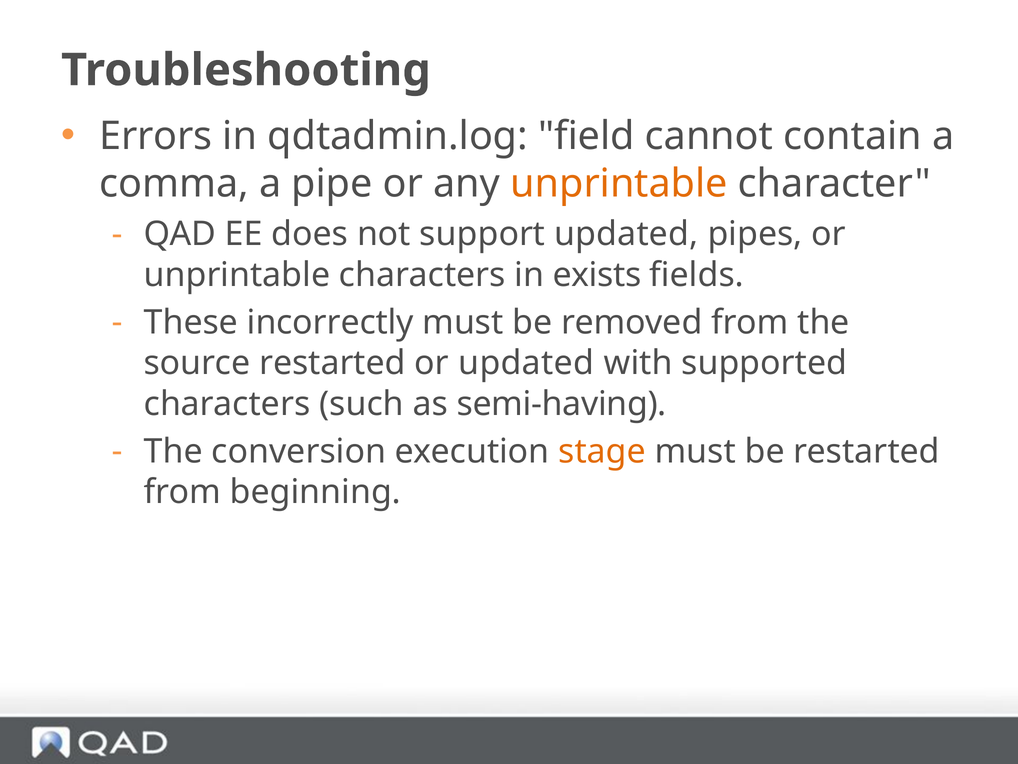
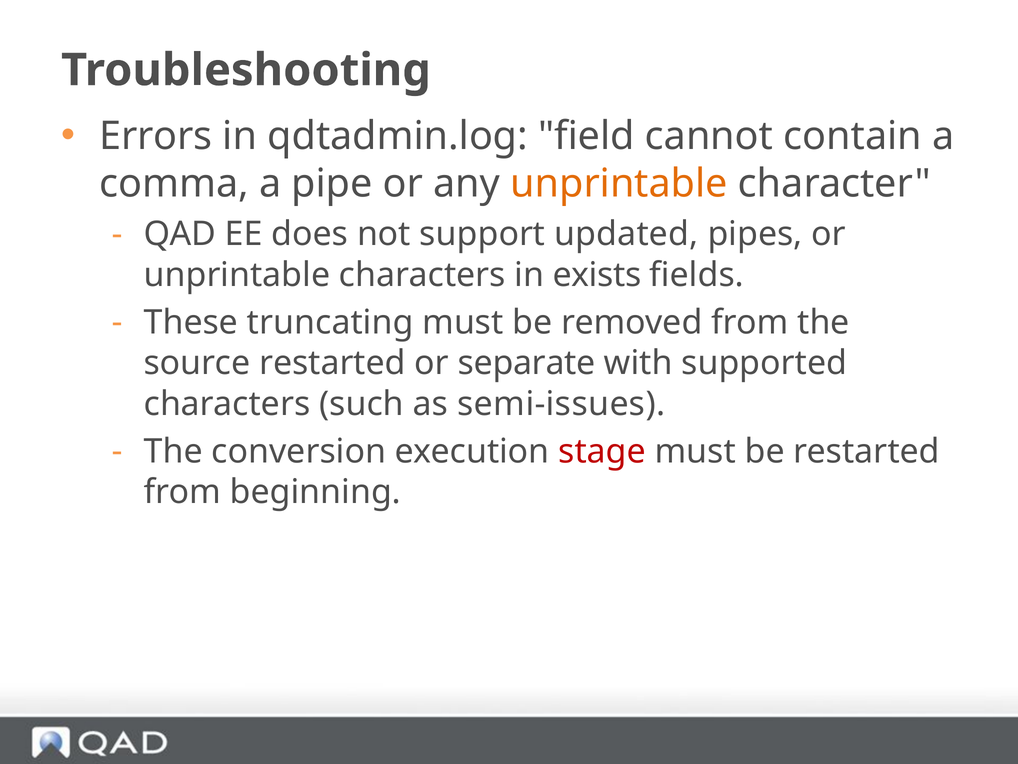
incorrectly: incorrectly -> truncating (330, 322)
or updated: updated -> separate (527, 363)
semi-having: semi-having -> semi-issues (561, 404)
stage colour: orange -> red (602, 451)
